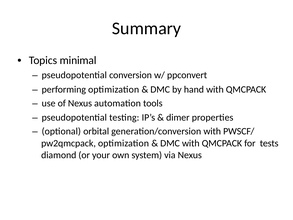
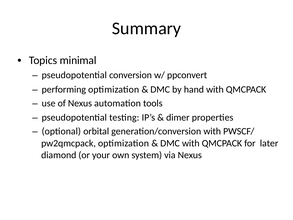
tests: tests -> later (269, 143)
